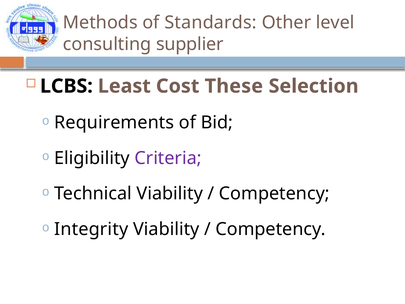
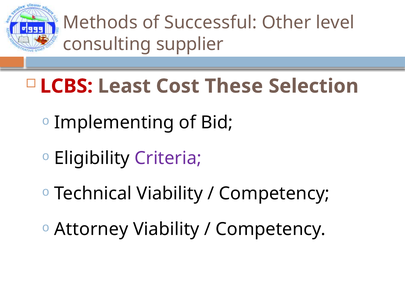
Standards: Standards -> Successful (211, 23)
LCBS colour: black -> red (66, 86)
Requirements: Requirements -> Implementing (114, 122)
Integrity: Integrity -> Attorney (91, 229)
